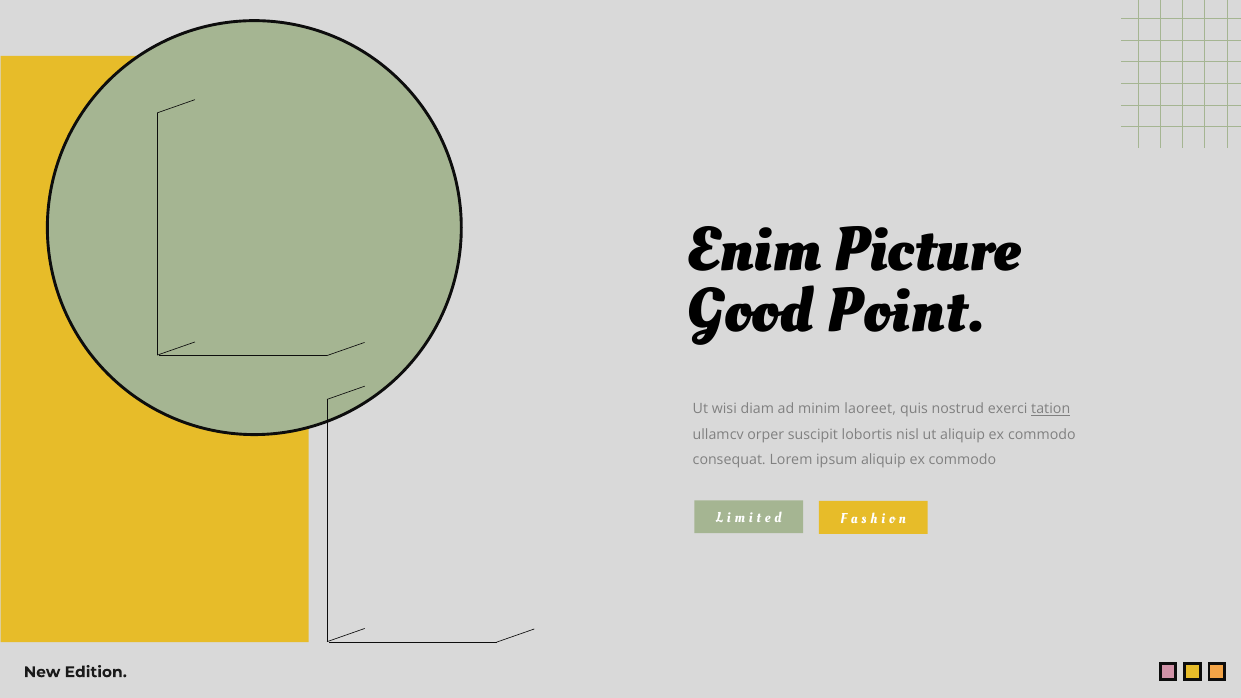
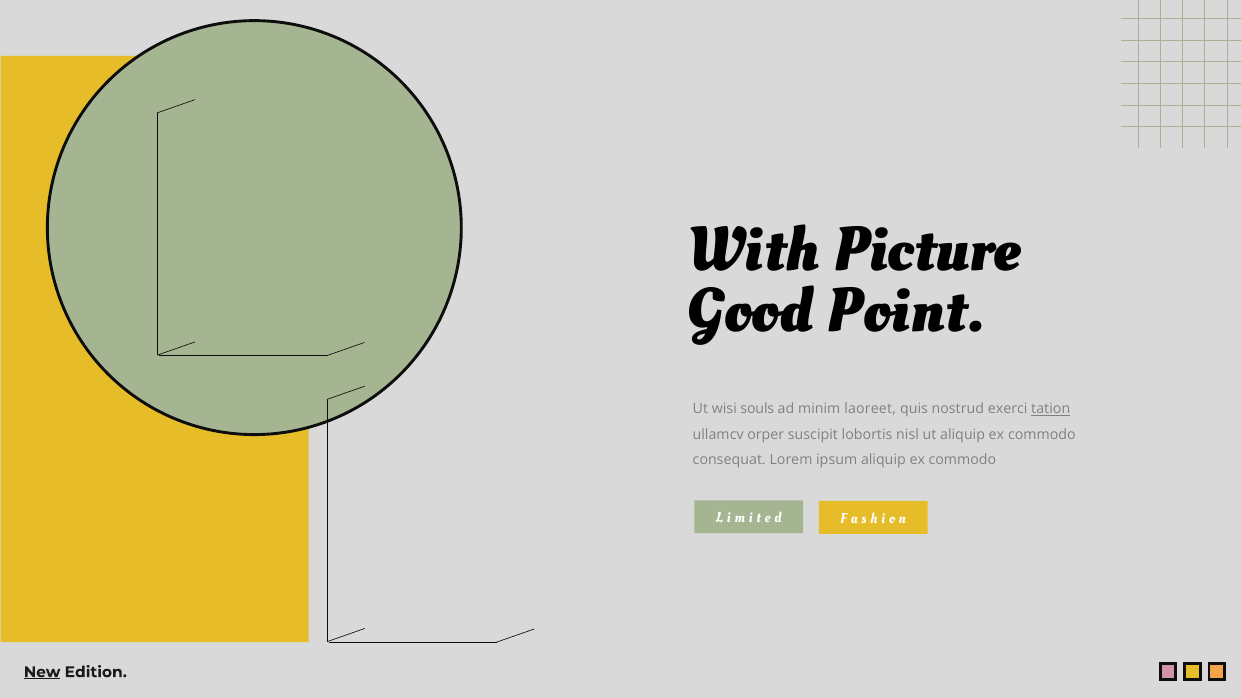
Enim: Enim -> With (753, 250)
diam: diam -> souls (757, 409)
New underline: none -> present (42, 672)
